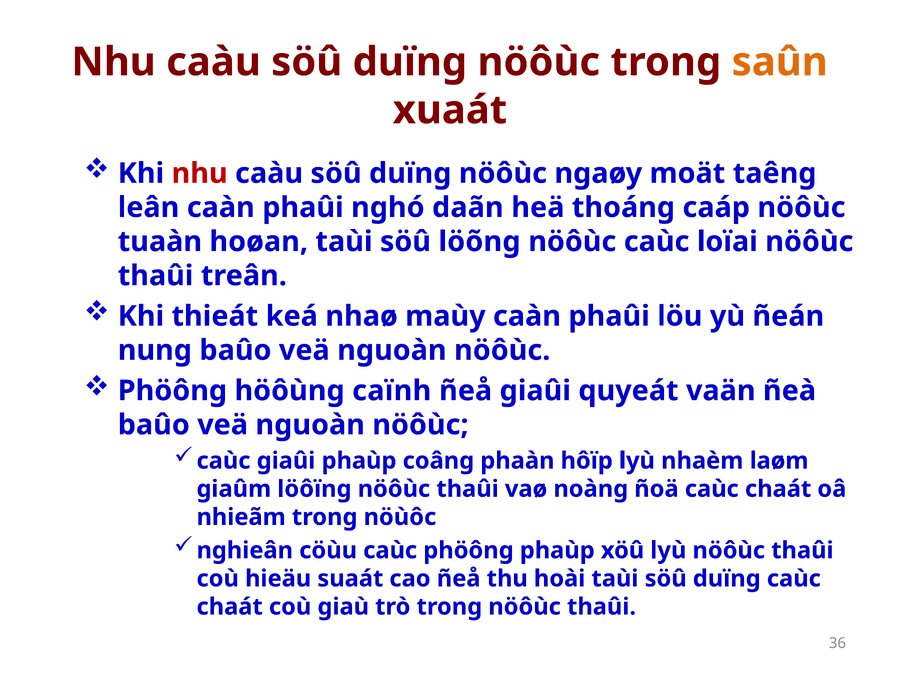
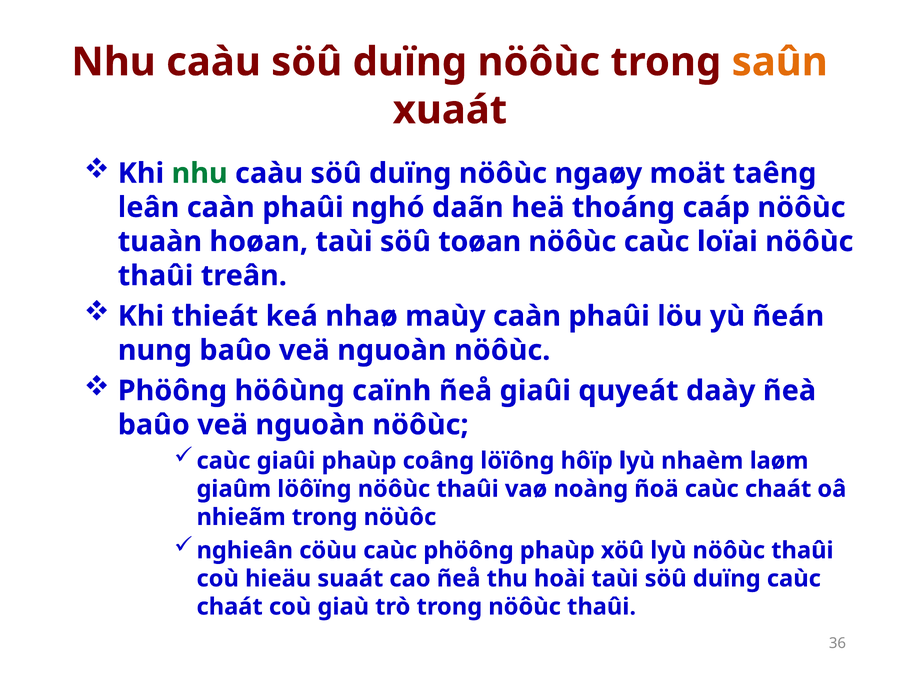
nhu colour: red -> green (200, 173)
löõng: löõng -> toøan (480, 242)
vaän: vaän -> daày (721, 391)
phaàn: phaàn -> löïông (517, 461)
